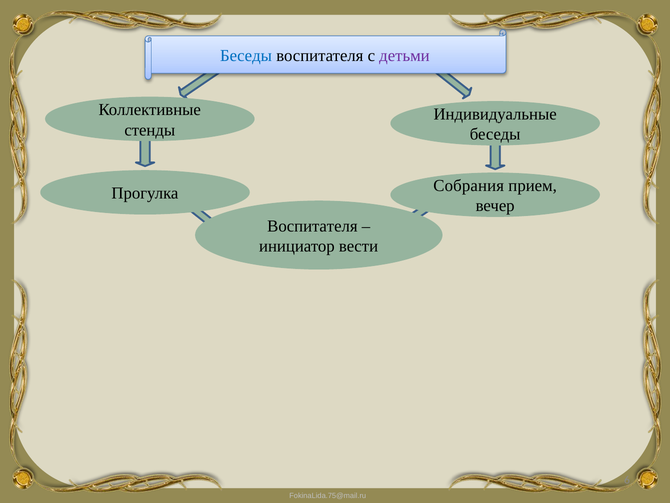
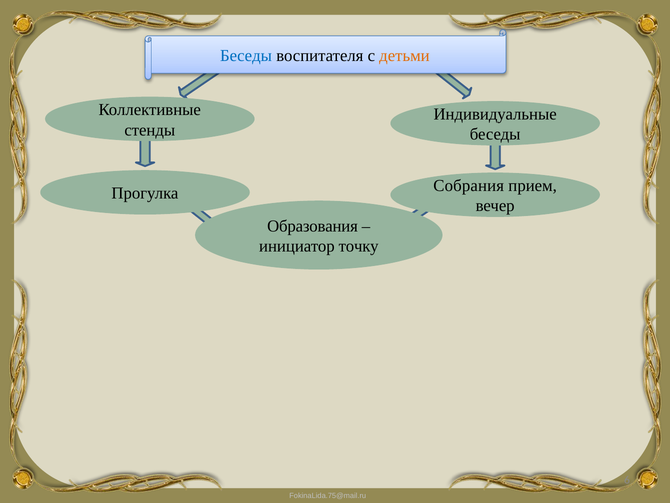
детьми colour: purple -> orange (404, 56)
Воспитателя: Воспитателя -> Образования (313, 226)
вести: вести -> точку (359, 246)
